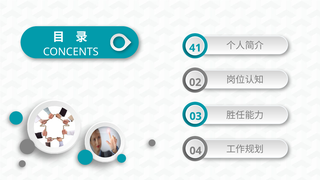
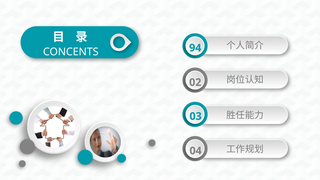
41: 41 -> 94 (195, 48)
